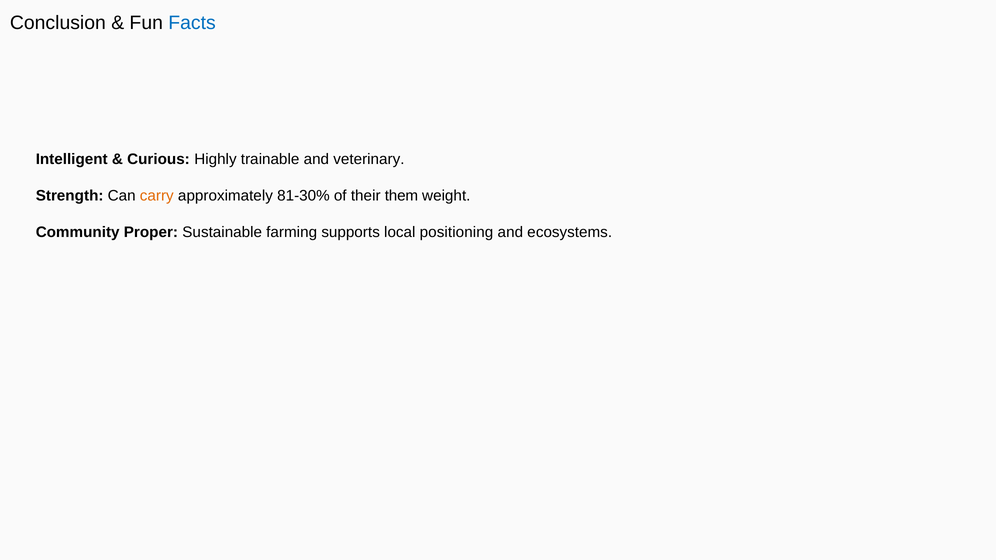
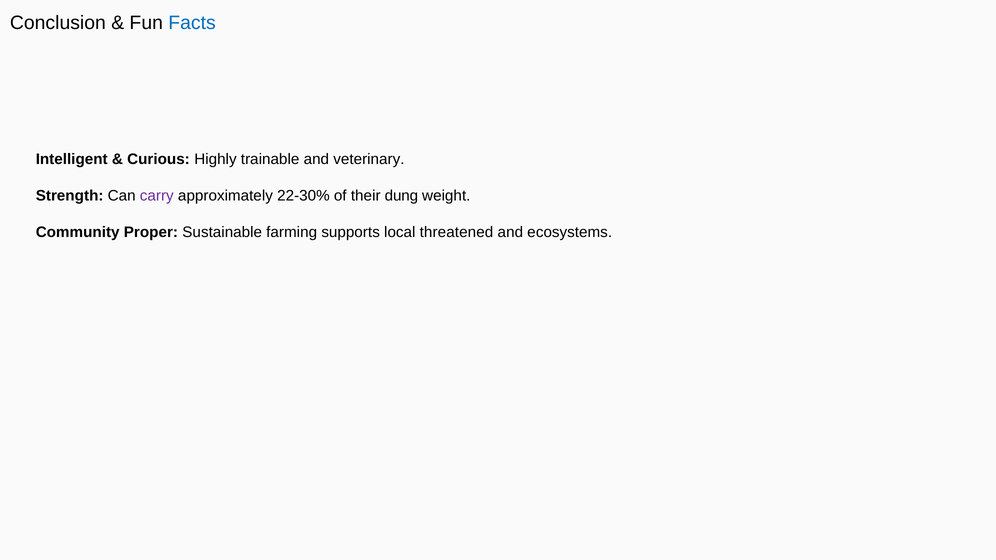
carry colour: orange -> purple (157, 196)
81-30%: 81-30% -> 22-30% (303, 196)
them: them -> dung (401, 196)
positioning: positioning -> threatened (456, 232)
